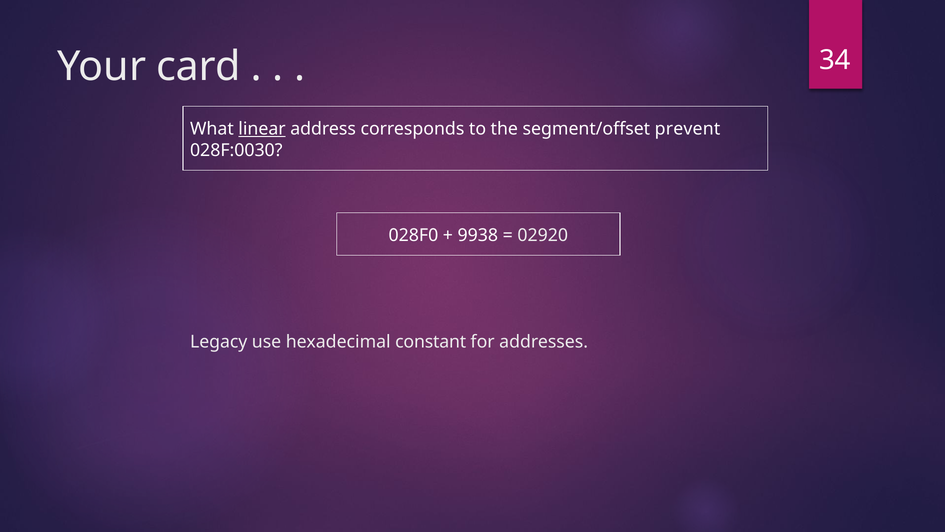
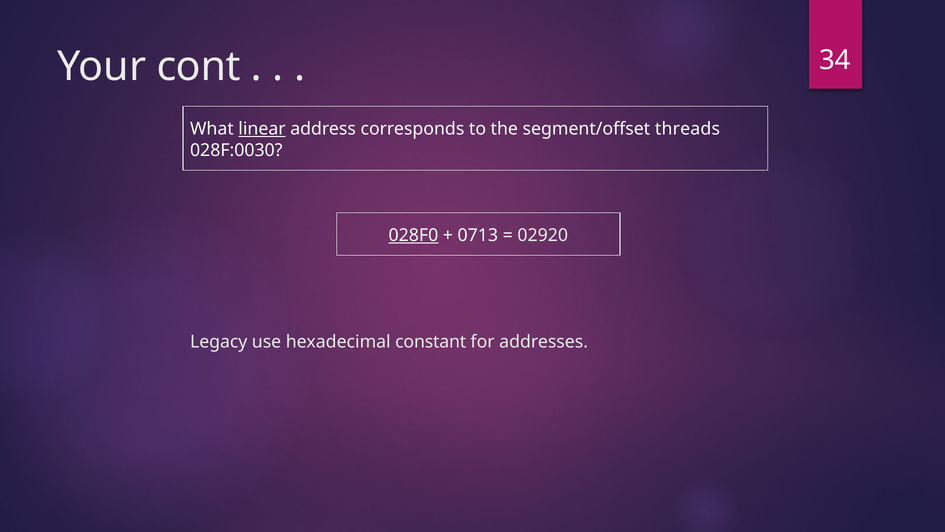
card: card -> cont (199, 66)
prevent: prevent -> threads (687, 129)
028F0 underline: none -> present (413, 235)
9938: 9938 -> 0713 (478, 235)
